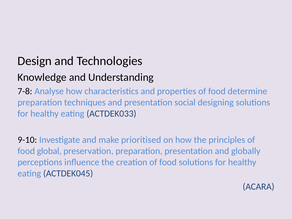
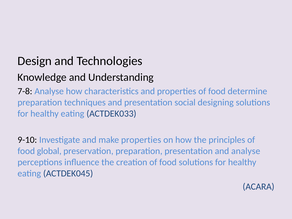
make prioritised: prioritised -> properties (141, 140)
and globally: globally -> analyse (246, 151)
